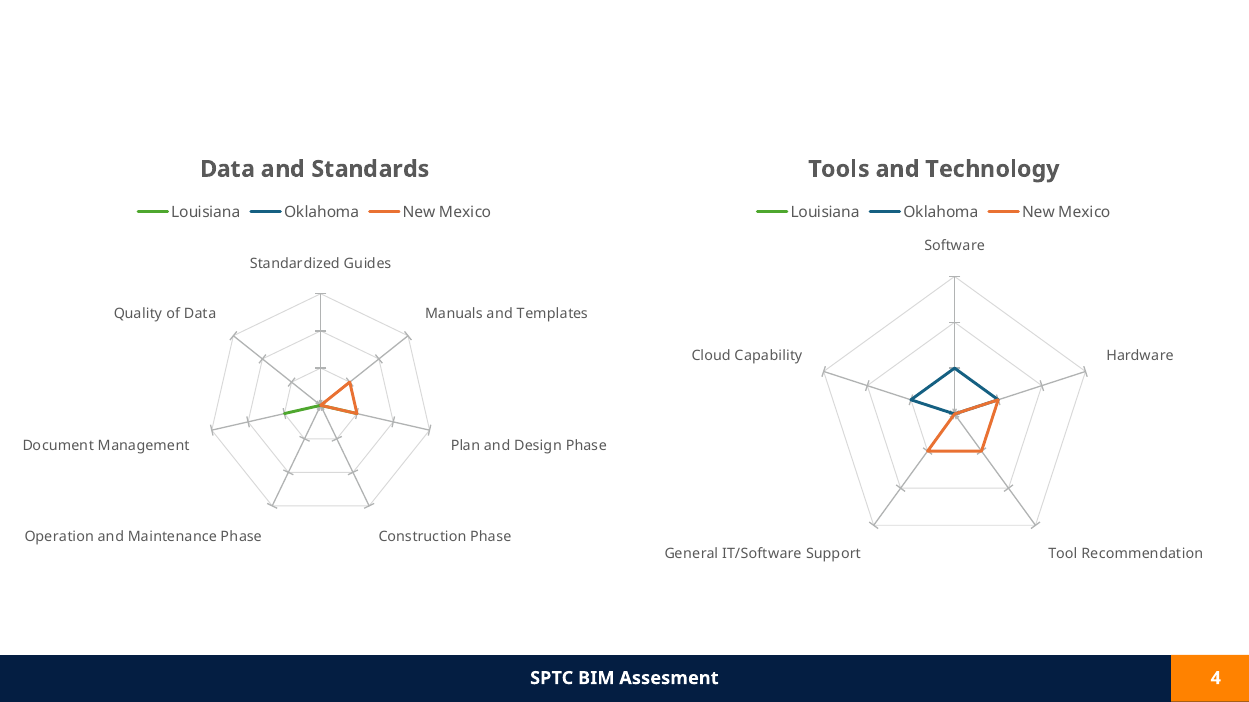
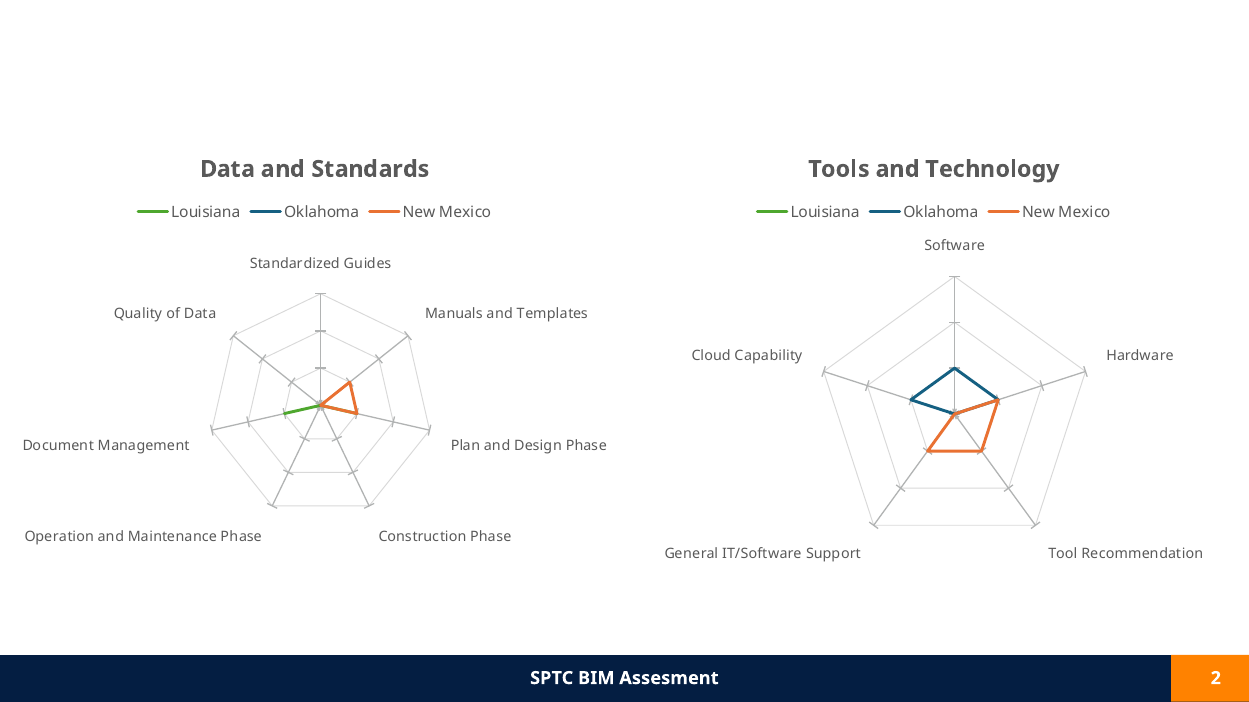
4: 4 -> 2 (1216, 679)
